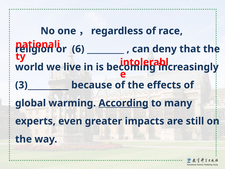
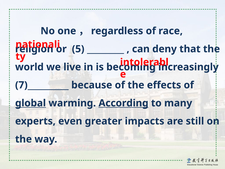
6: 6 -> 5 (78, 49)
3)__________: 3)__________ -> 7)__________ (42, 85)
global underline: none -> present (31, 103)
